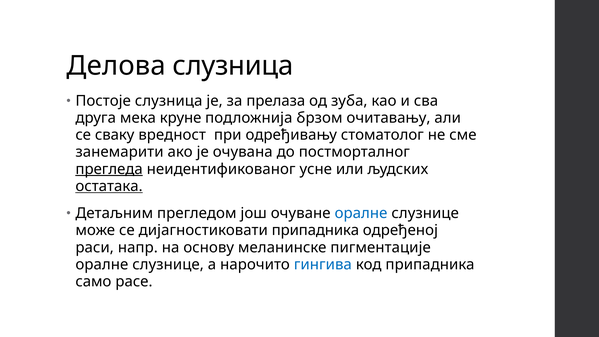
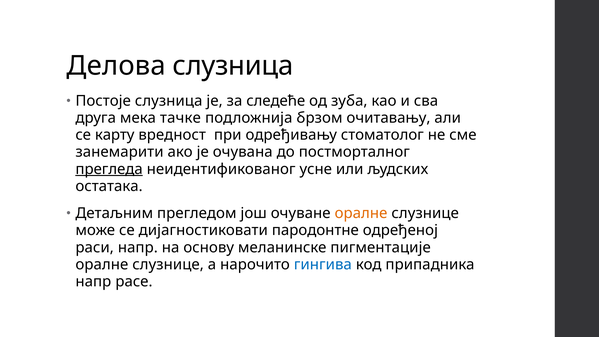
прелаза: прелаза -> следеће (276, 101)
круне: круне -> тачке (180, 118)
сваку: сваку -> карту (115, 135)
остатака underline: present -> none (109, 186)
оралне colour: blue -> orange (361, 213)
дијагностиковати припадника: припадника -> пародонтне (315, 230)
само: само -> напр (93, 281)
